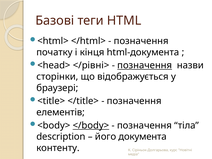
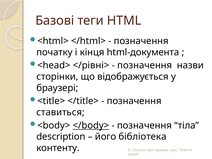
позначення underline: present -> none (145, 65)
елементів: елементів -> ставиться (61, 112)
документа: документа -> бібліотека (142, 137)
